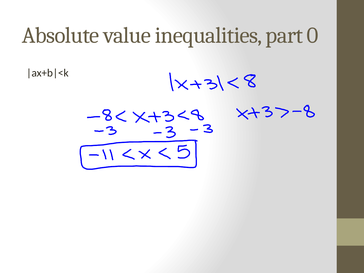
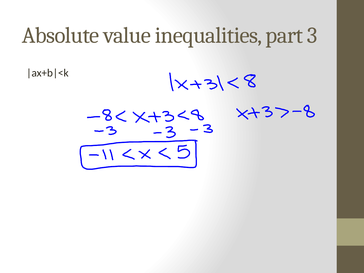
0: 0 -> 3 (312, 35)
